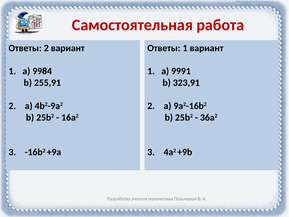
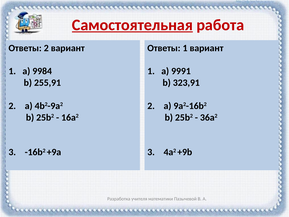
Самостоятельная underline: none -> present (132, 25)
